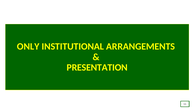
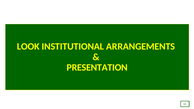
ONLY: ONLY -> LOOK (28, 47)
